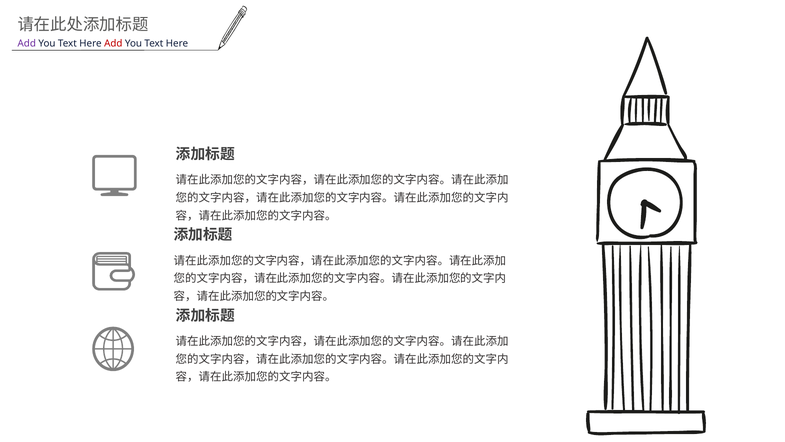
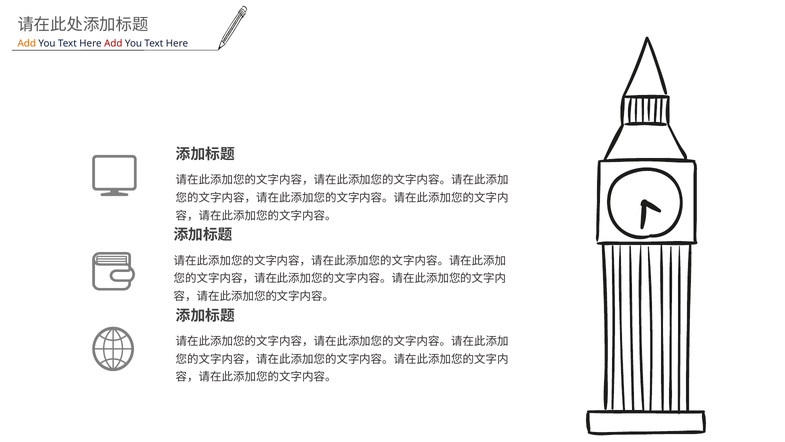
Add colour: purple -> orange (27, 43)
